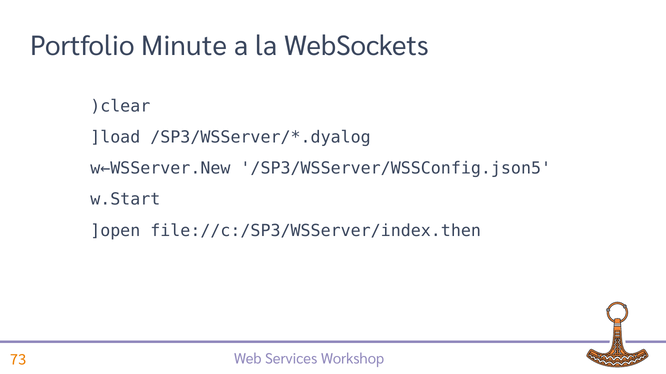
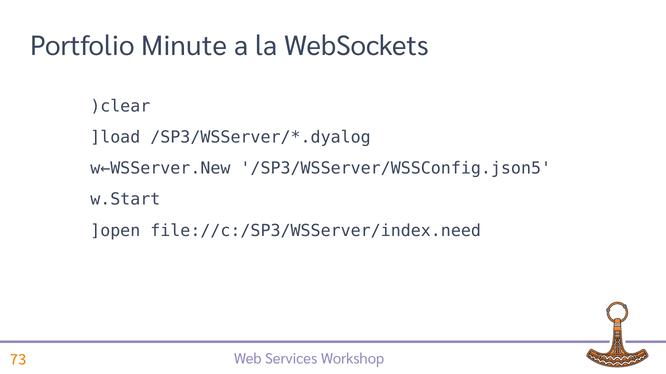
file://c:/SP3/WSServer/index.then: file://c:/SP3/WSServer/index.then -> file://c:/SP3/WSServer/index.need (316, 231)
